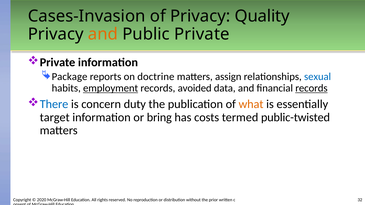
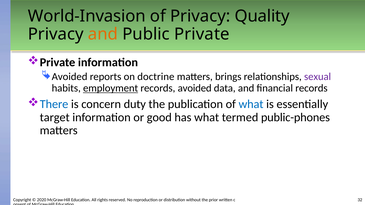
Cases-Invasion: Cases-Invasion -> World-Invasion (87, 16)
Package: Package -> Avoided (70, 77)
assign: assign -> brings (228, 77)
sexual colour: blue -> purple (318, 77)
records underline: present -> none (311, 88)
what colour: orange -> blue (251, 104)
bring: bring -> good (159, 118)
has costs: costs -> what (207, 118)
public-twisted: public-twisted -> public-phones (295, 118)
